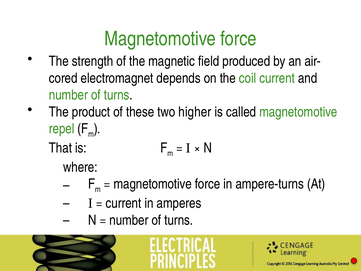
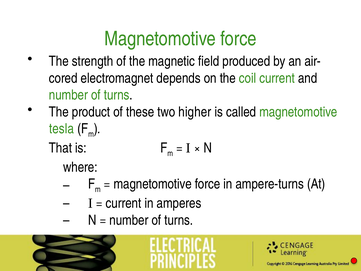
repel: repel -> tesla (62, 129)
